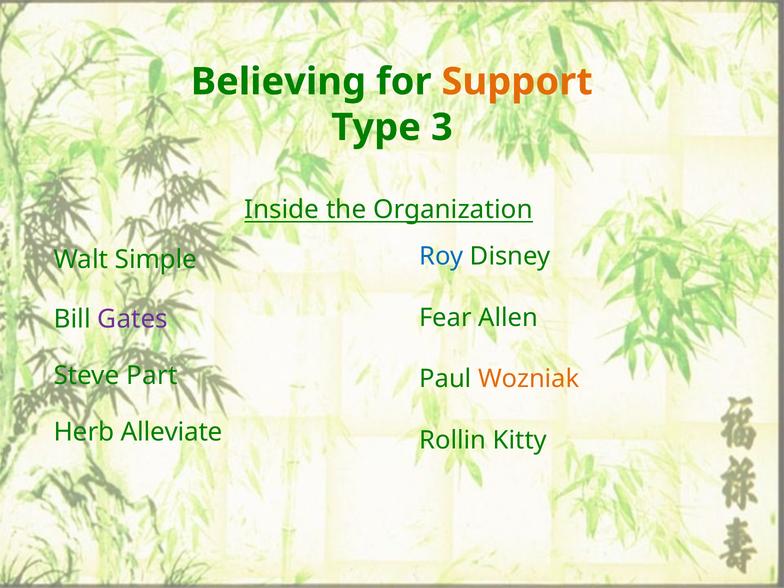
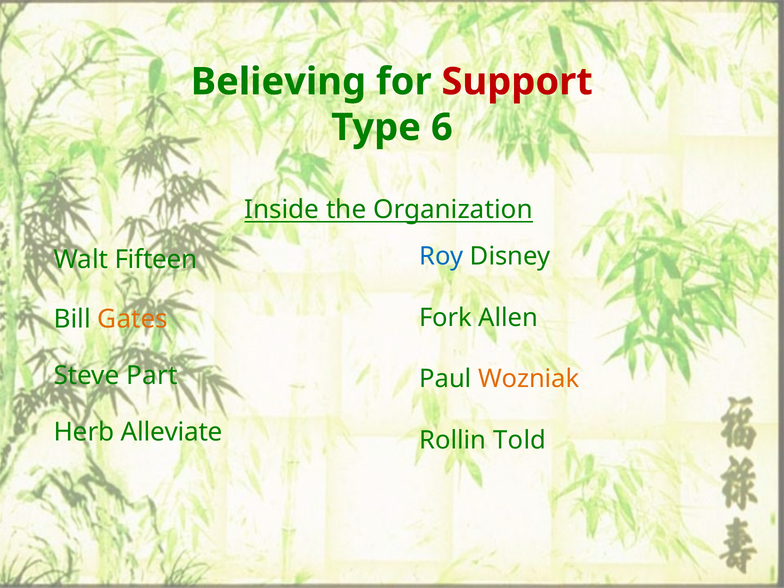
Support colour: orange -> red (517, 82)
3: 3 -> 6 (442, 127)
Simple: Simple -> Fifteen (156, 260)
Fear: Fear -> Fork (445, 318)
Gates colour: purple -> orange (133, 319)
Kitty: Kitty -> Told (520, 440)
